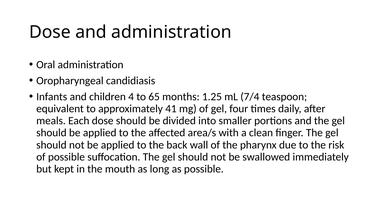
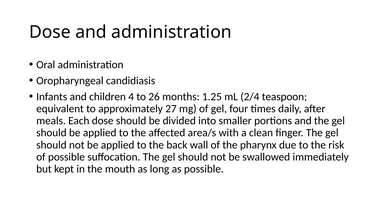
65: 65 -> 26 (154, 97)
7/4: 7/4 -> 2/4 (250, 97)
41: 41 -> 27 (171, 109)
